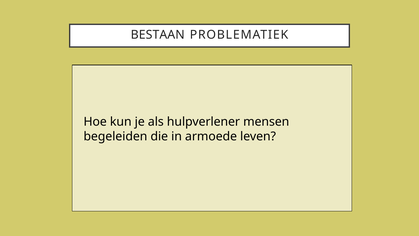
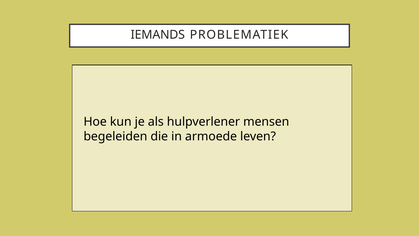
BESTAAN: BESTAAN -> IEMANDS (158, 35)
